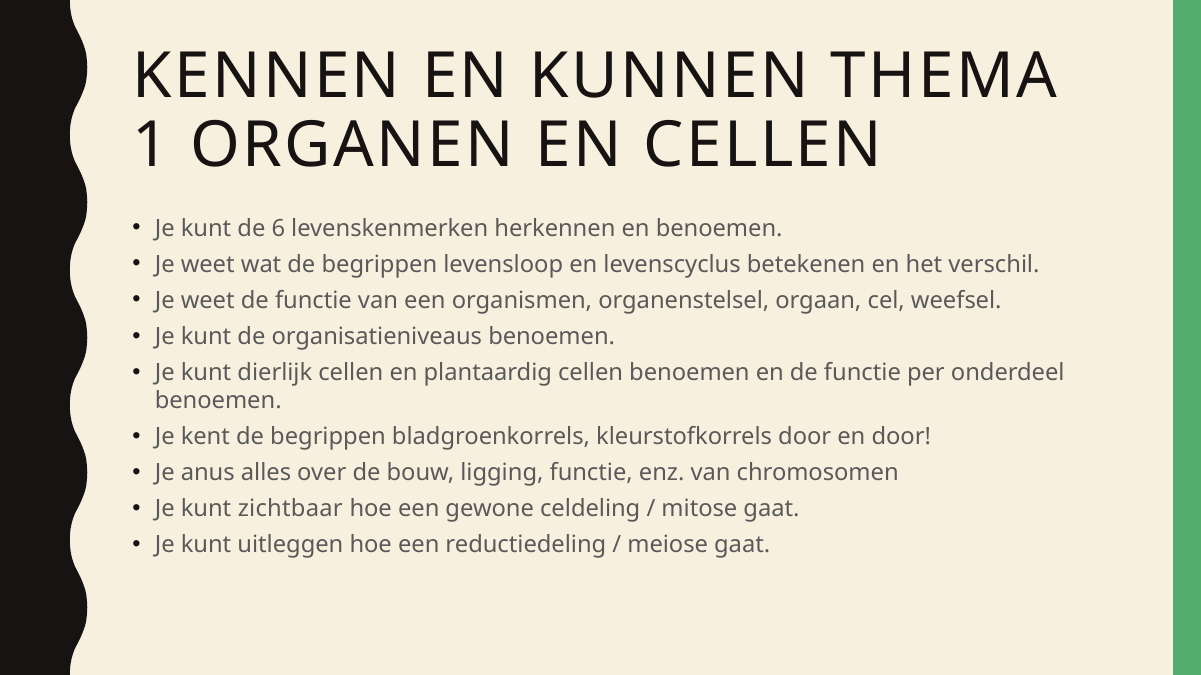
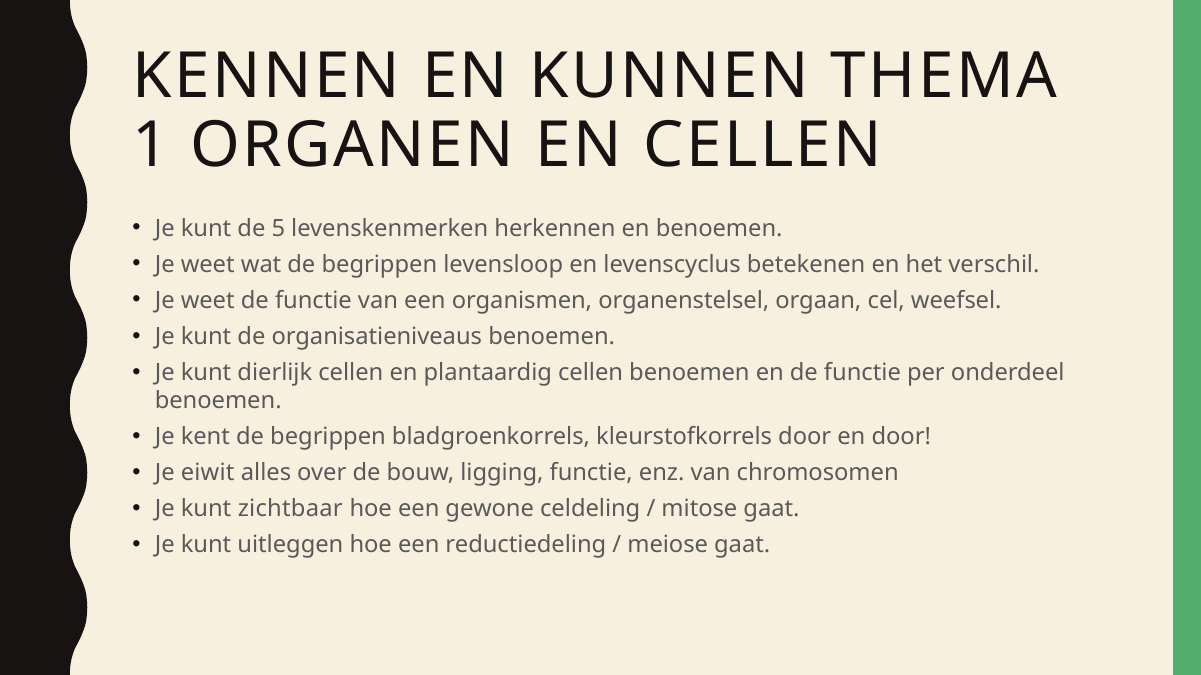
6: 6 -> 5 (278, 229)
anus: anus -> eiwit (208, 473)
